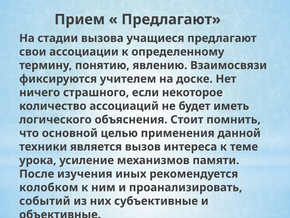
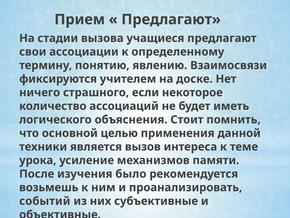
иных: иных -> было (131, 174)
колобком: колобком -> возьмешь (49, 187)
